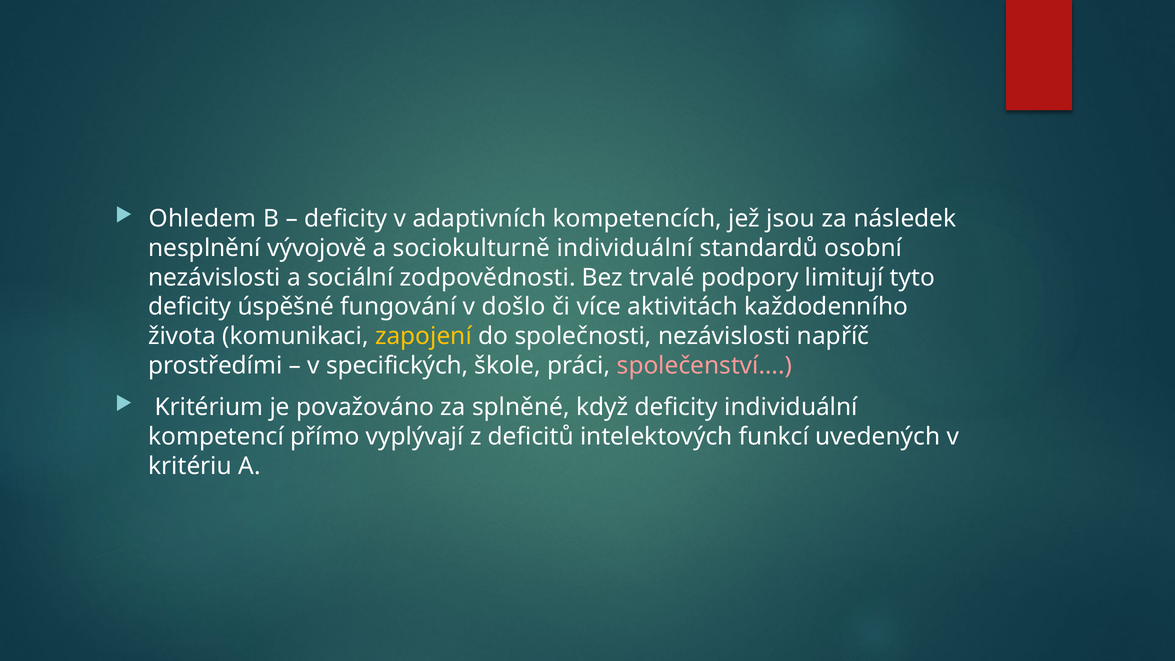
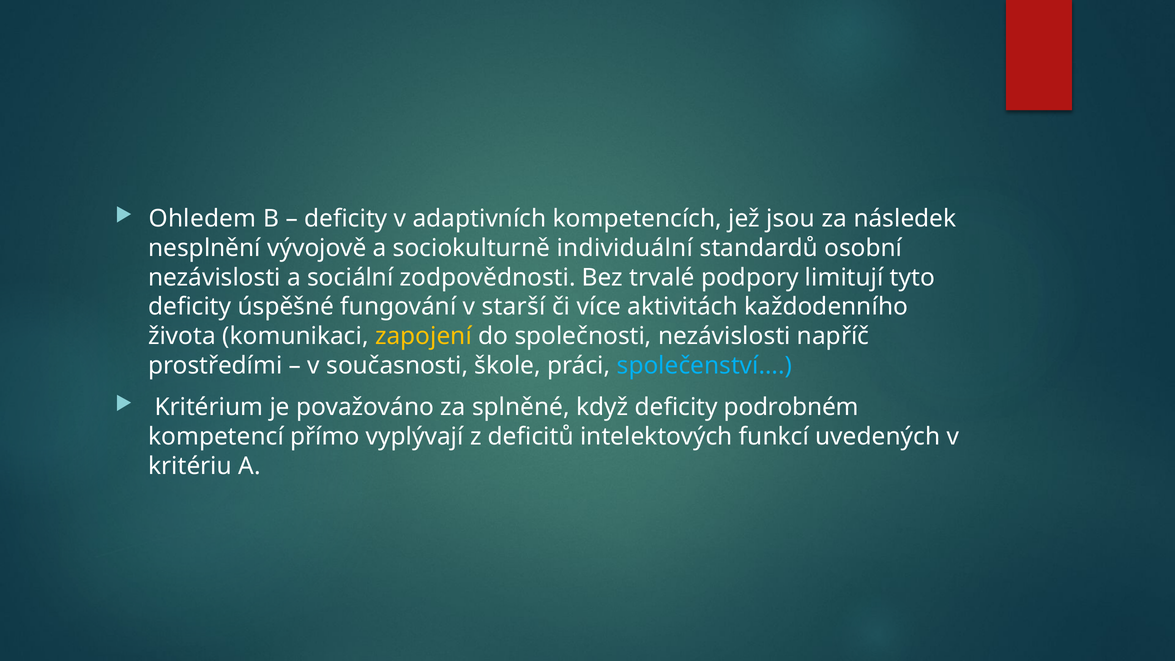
došlo: došlo -> starší (514, 307)
specifických: specifických -> současnosti (397, 366)
společenství… colour: pink -> light blue (704, 366)
deficity individuální: individuální -> podrobném (791, 407)
